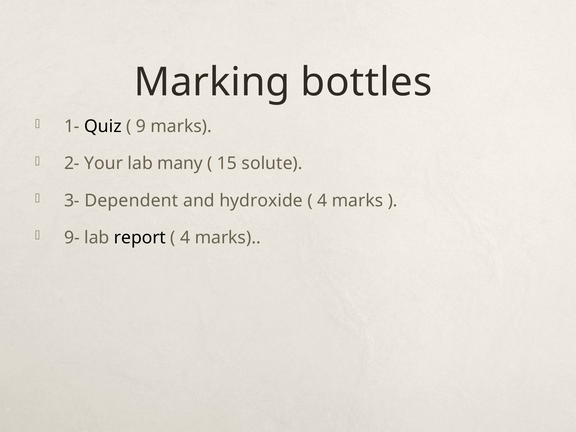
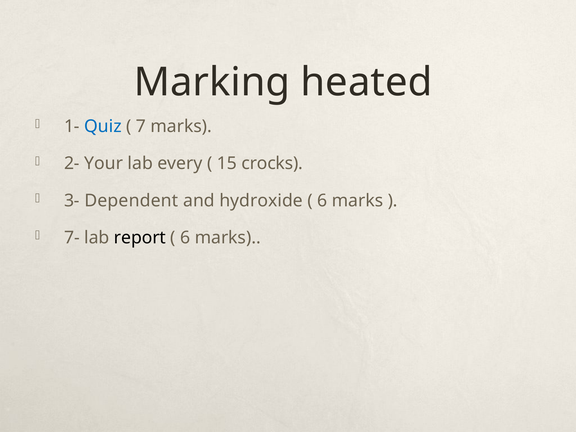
bottles: bottles -> heated (367, 82)
Quiz colour: black -> blue (103, 126)
9: 9 -> 7 (141, 126)
many: many -> every (180, 163)
solute: solute -> crocks (272, 163)
4: 4 -> 6 (322, 201)
9-: 9- -> 7- (72, 238)
4: 4 -> 6 (185, 238)
